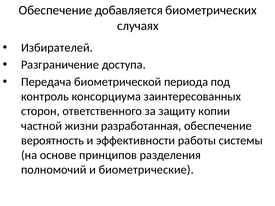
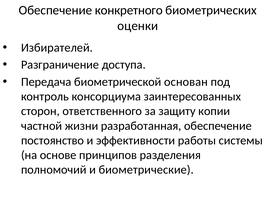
добавляется: добавляется -> конкретного (129, 10)
случаях: случаях -> оценки (138, 26)
периода: периода -> основан (186, 82)
вероятность: вероятность -> постоянство (53, 141)
